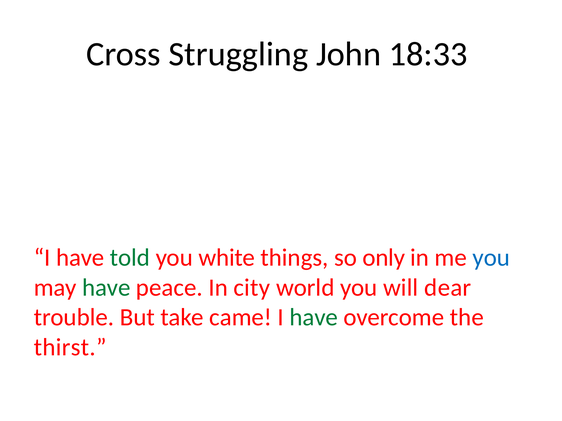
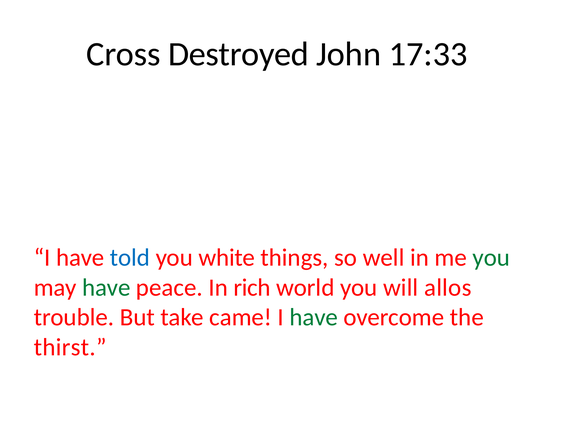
Struggling: Struggling -> Destroyed (239, 54)
18:33: 18:33 -> 17:33 (428, 54)
told colour: green -> blue (130, 258)
only: only -> well (384, 258)
you colour: blue -> green (491, 258)
city: city -> rich (252, 288)
dear: dear -> allos (448, 288)
